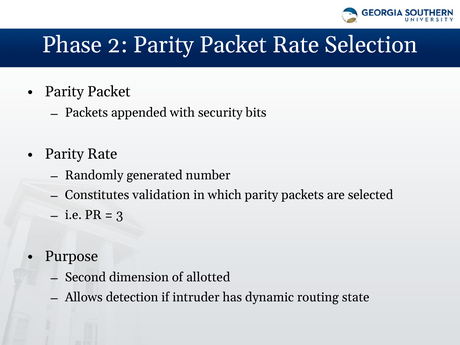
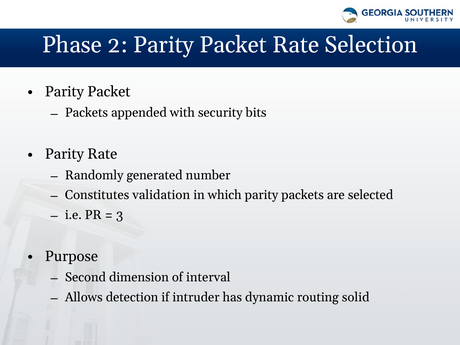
allotted: allotted -> interval (208, 277)
state: state -> solid (356, 297)
